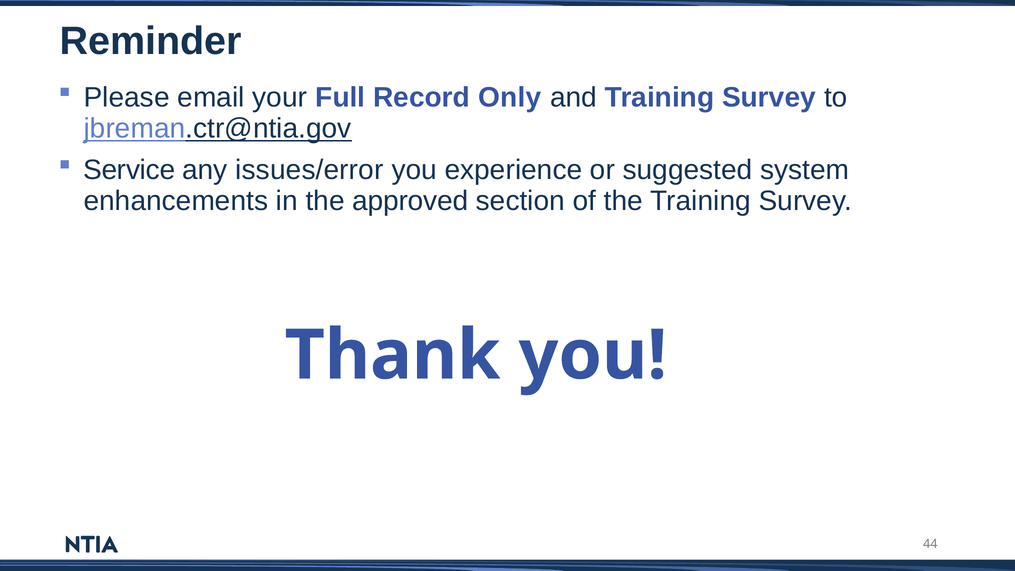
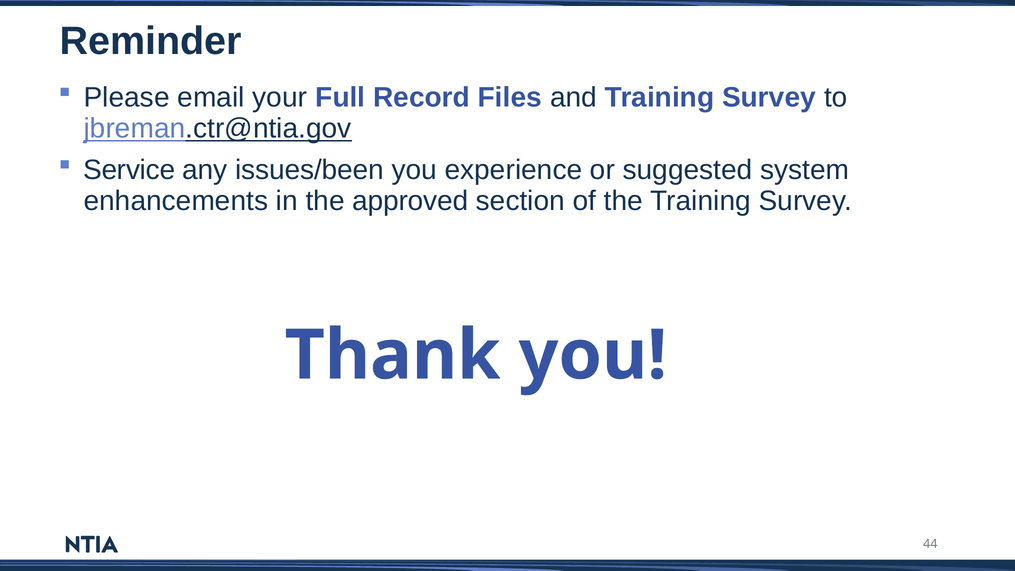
Only: Only -> Files (510, 97)
issues/error: issues/error -> issues/been (310, 170)
